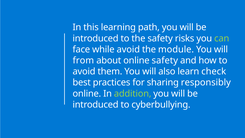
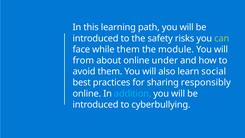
while avoid: avoid -> them (128, 49)
online safety: safety -> under (165, 60)
check: check -> social (214, 71)
addition colour: light green -> light blue (133, 93)
